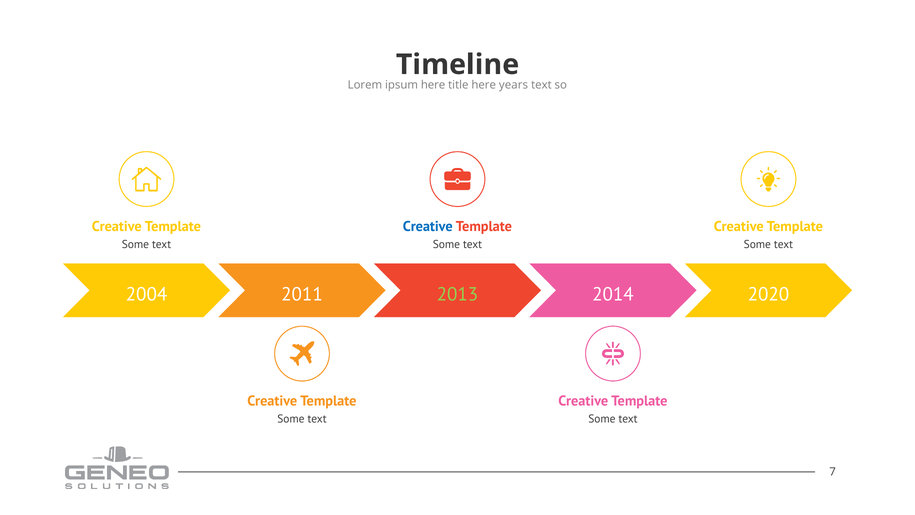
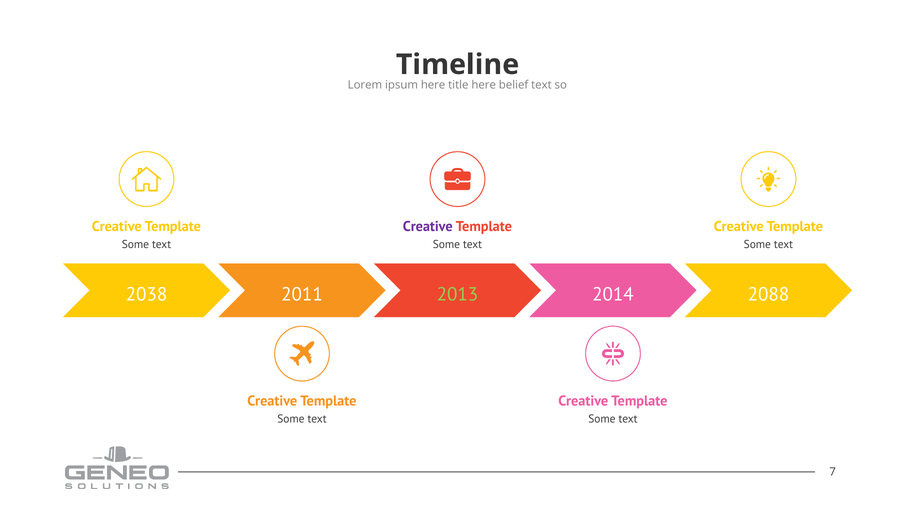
years: years -> belief (514, 85)
Creative colour: blue -> purple (428, 226)
2004: 2004 -> 2038 (147, 294)
2020: 2020 -> 2088 (768, 294)
